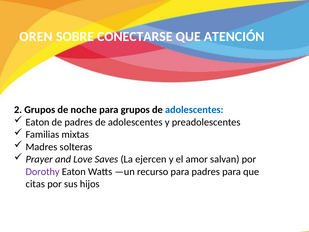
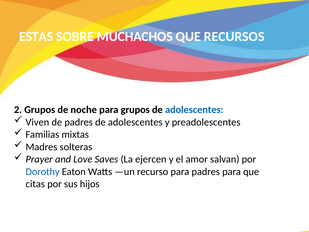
OREN: OREN -> ESTAS (36, 37)
CONECTARSE: CONECTARSE -> MUCHACHOS (135, 37)
ATENCIÓN: ATENCIÓN -> RECURSOS (234, 37)
Eaton: Eaton -> Viven (37, 122)
Dorothy colour: purple -> blue (43, 171)
